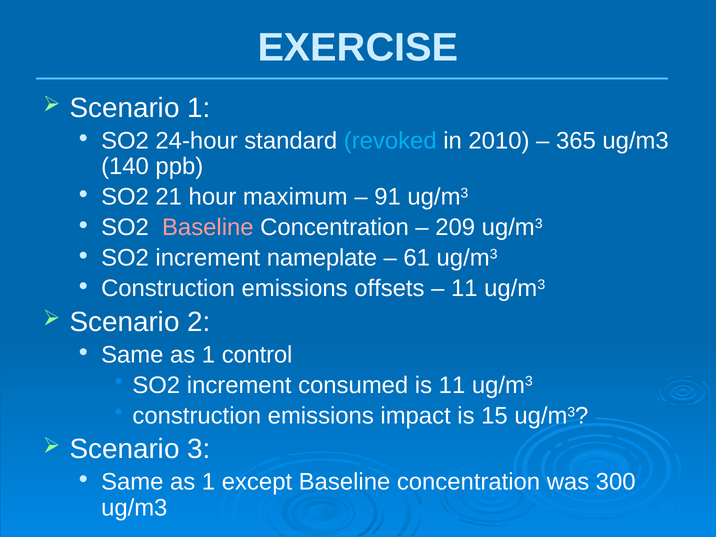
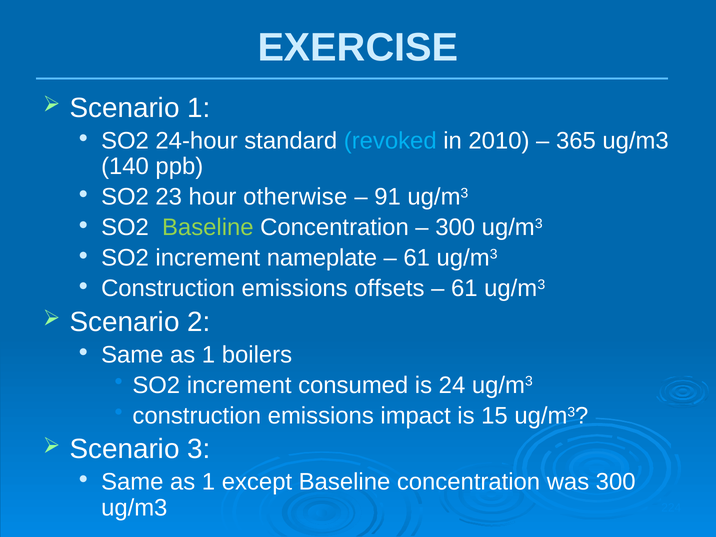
21: 21 -> 23 (169, 197)
maximum: maximum -> otherwise (295, 197)
Baseline colour: pink -> light green (208, 227)
209: 209 -> 300 (455, 227)
11: 11 -> 61 (464, 289)
control: control -> boilers (257, 355)
is 11: 11 -> 24 (452, 385)
